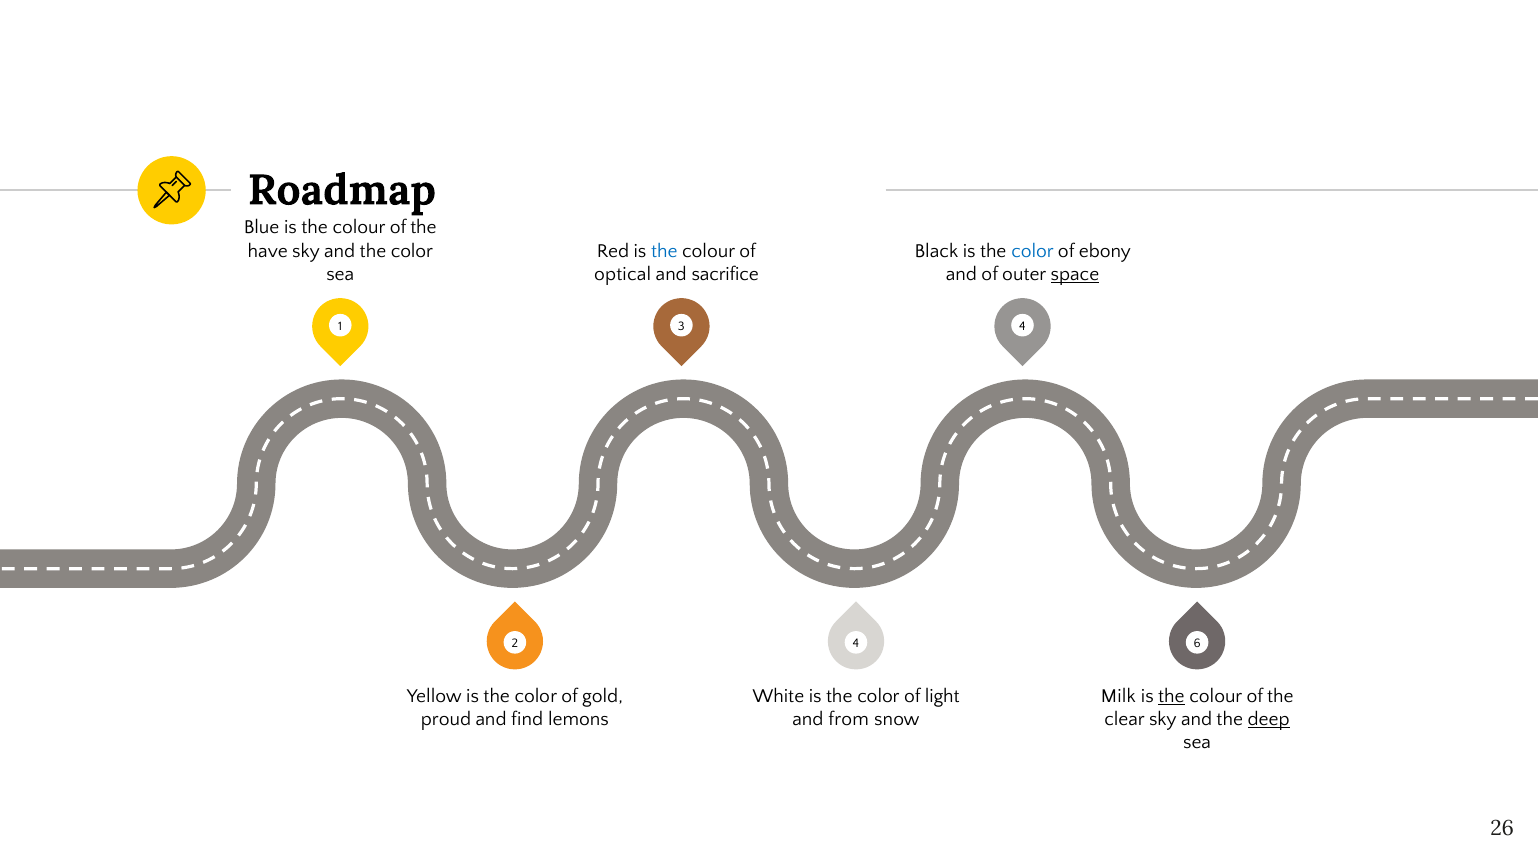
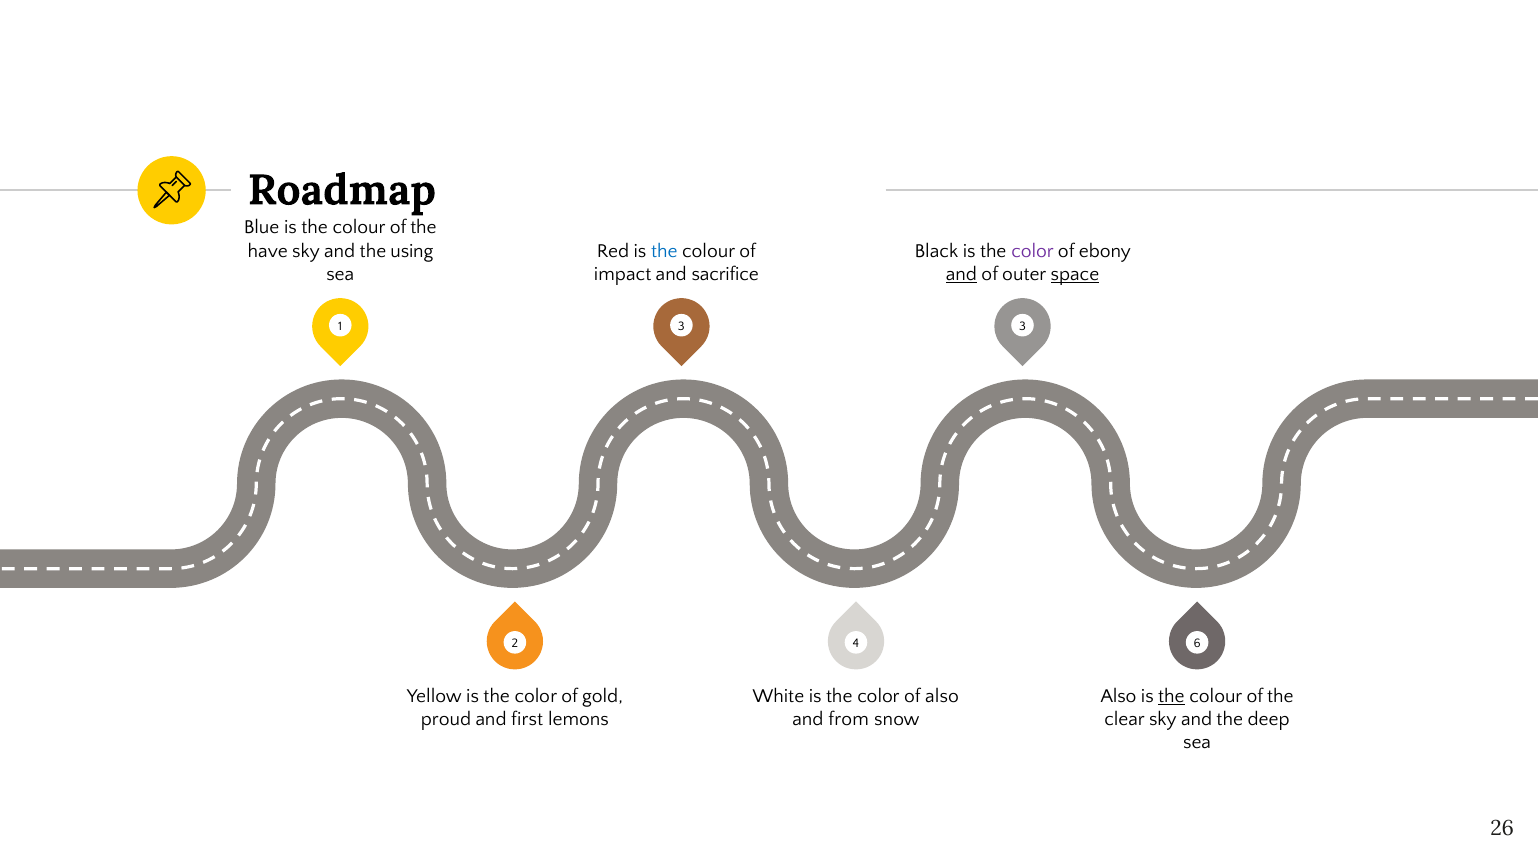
and the color: color -> using (412, 251)
color colour: blue -> purple (1033, 251)
optical: optical -> impact (623, 274)
and underline: none -> present (961, 274)
3 4: 4 -> 3 (1023, 326)
of light: light -> also (942, 696)
Milk: Milk -> Also (1119, 696)
find: find -> first (527, 719)
deep underline: present -> none (1269, 719)
